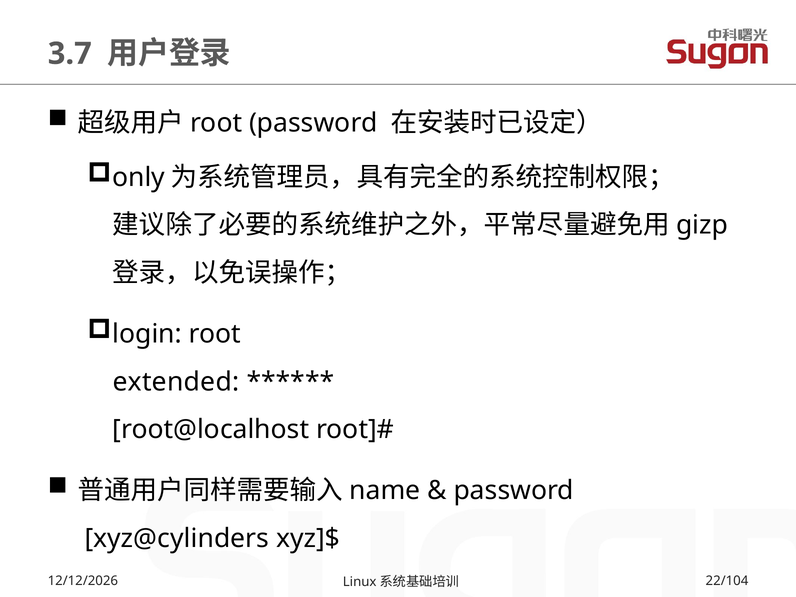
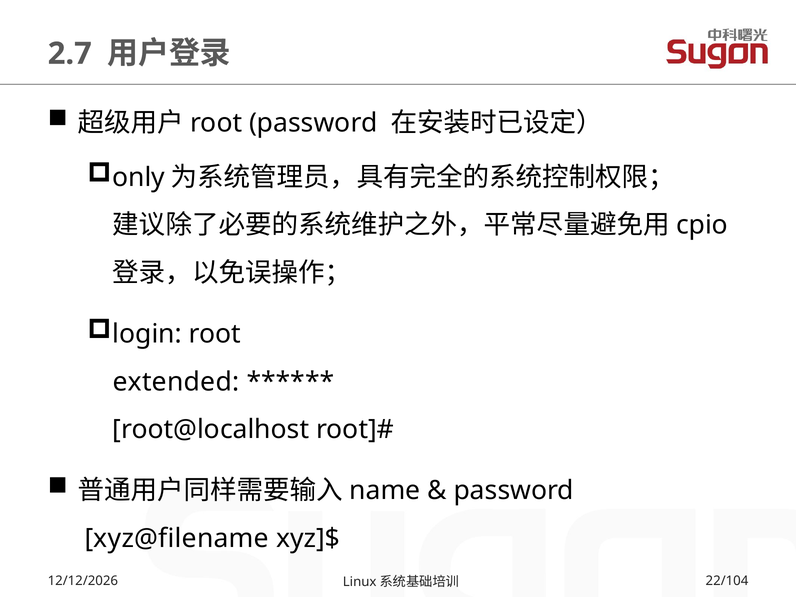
3.7: 3.7 -> 2.7 (70, 54)
gizp: gizp -> cpio (702, 225)
xyz@cylinders: xyz@cylinders -> xyz@filename (177, 538)
